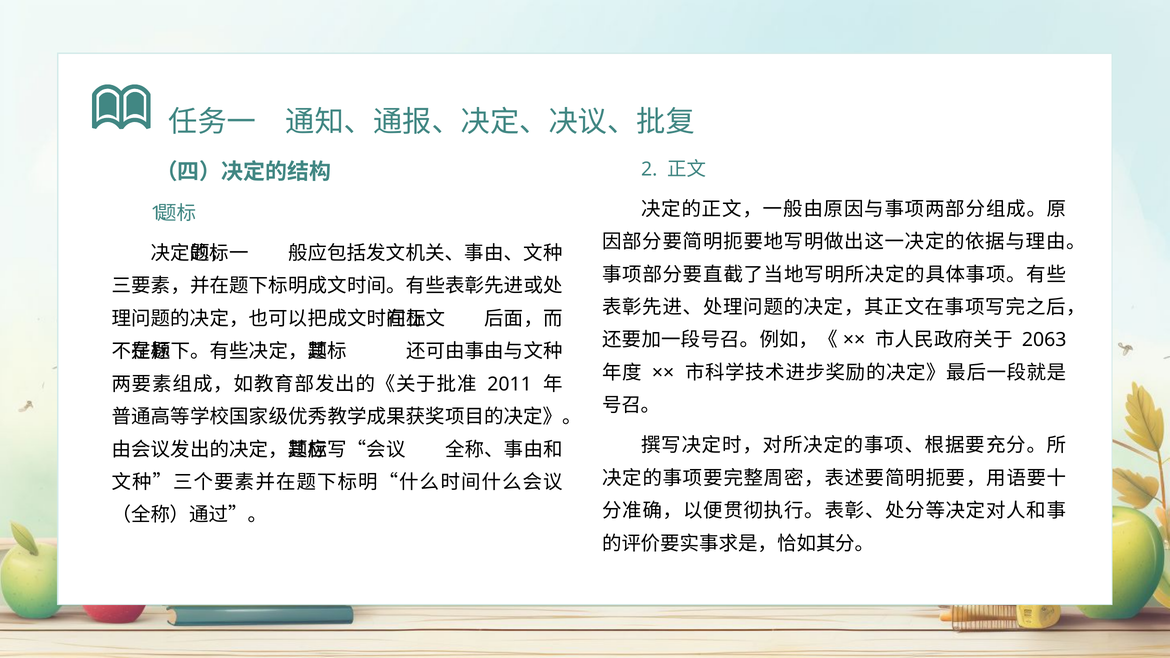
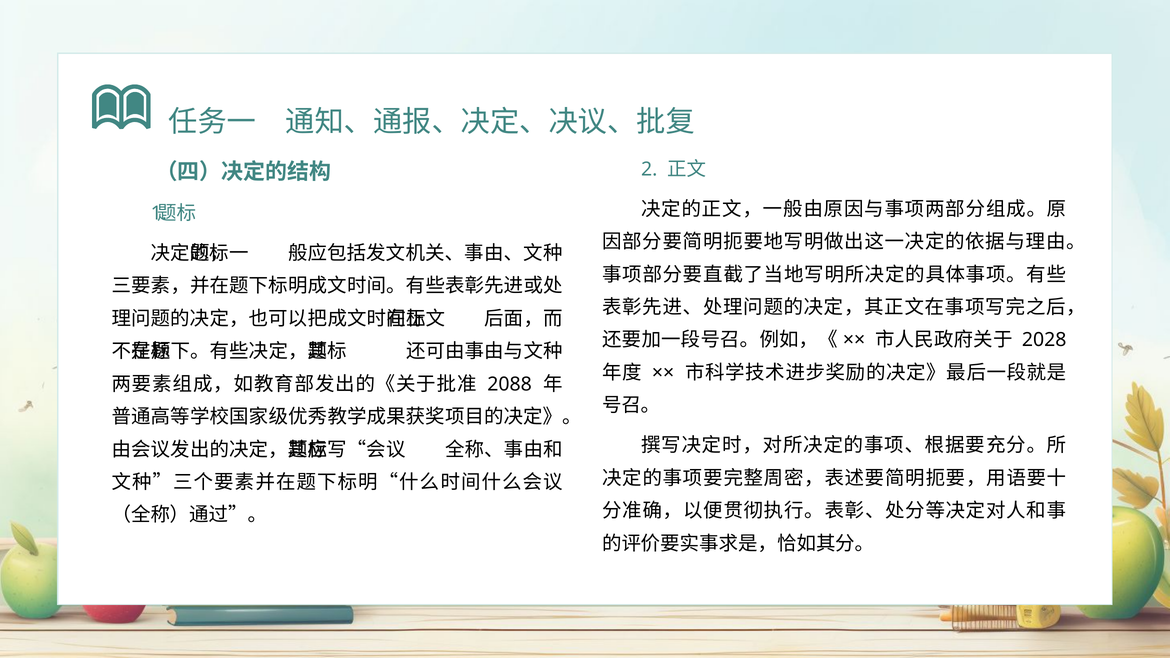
2063: 2063 -> 2028 (1044, 340)
2011: 2011 -> 2088 (510, 384)
